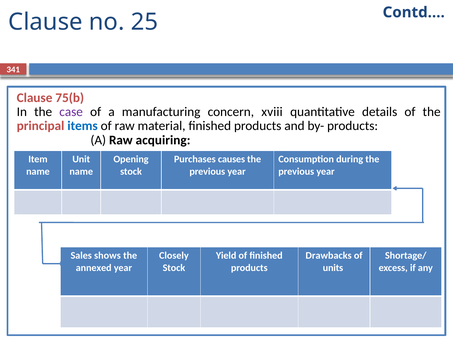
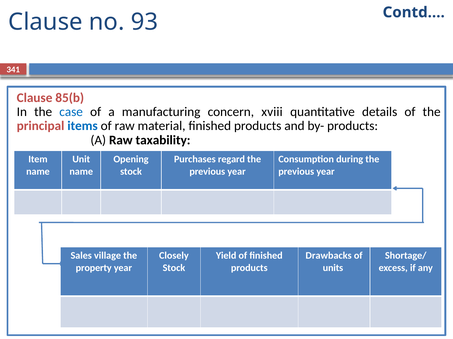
25: 25 -> 93 (144, 22)
75(b: 75(b -> 85(b (70, 98)
case colour: purple -> blue (71, 112)
acquiring: acquiring -> taxability (163, 140)
causes: causes -> regard (231, 160)
shows: shows -> village (108, 256)
annexed: annexed -> property (94, 268)
